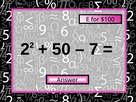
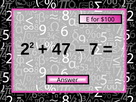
50: 50 -> 47 (61, 49)
